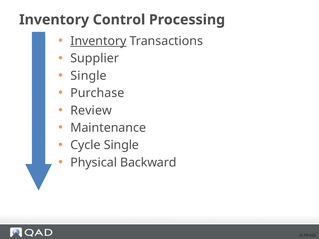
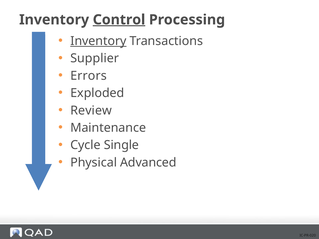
Control underline: none -> present (119, 20)
Single: Single -> Errors (89, 76)
Purchase: Purchase -> Exploded (97, 93)
Backward: Backward -> Advanced (148, 163)
